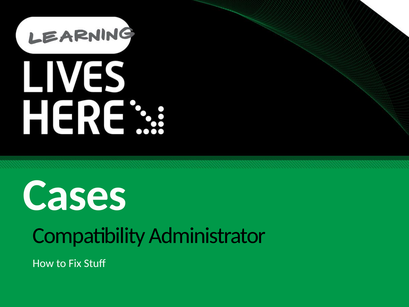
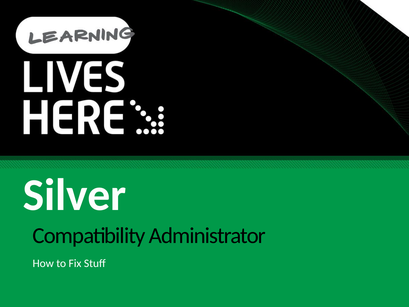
Cases: Cases -> Silver (75, 195)
